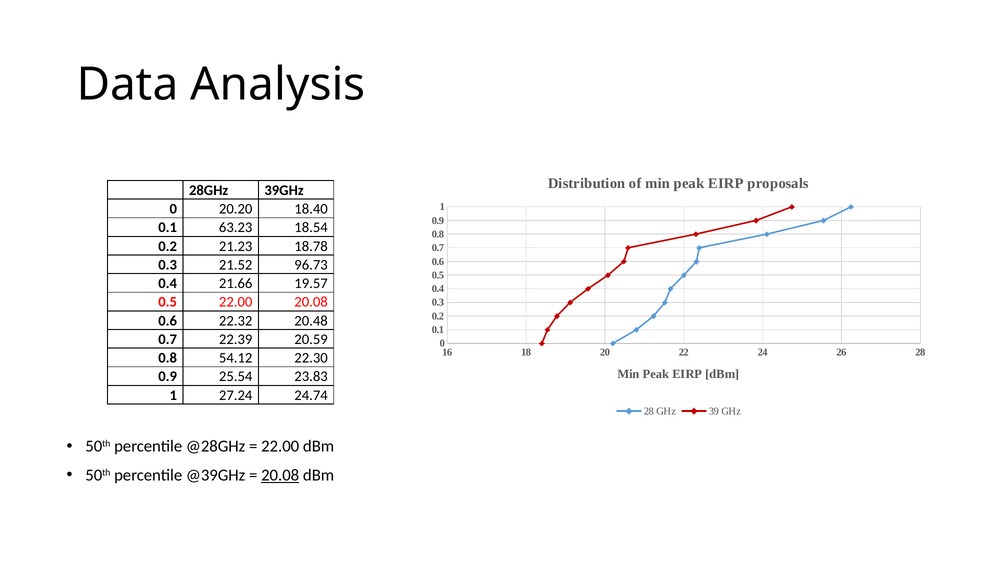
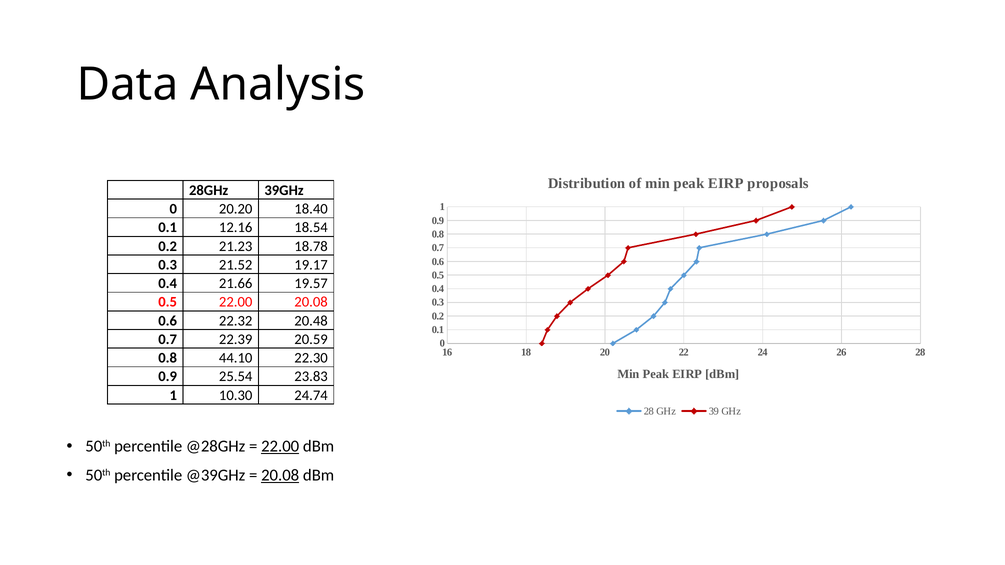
63.23: 63.23 -> 12.16 (236, 228)
96.73: 96.73 -> 19.17 (311, 265)
54.12: 54.12 -> 44.10 (236, 358)
27.24: 27.24 -> 10.30 (236, 395)
22.00 underline: none -> present (280, 447)
